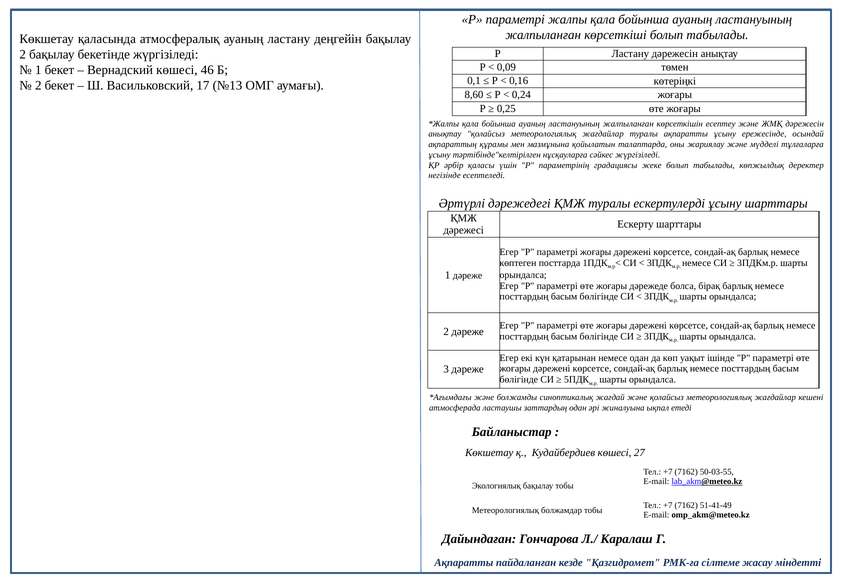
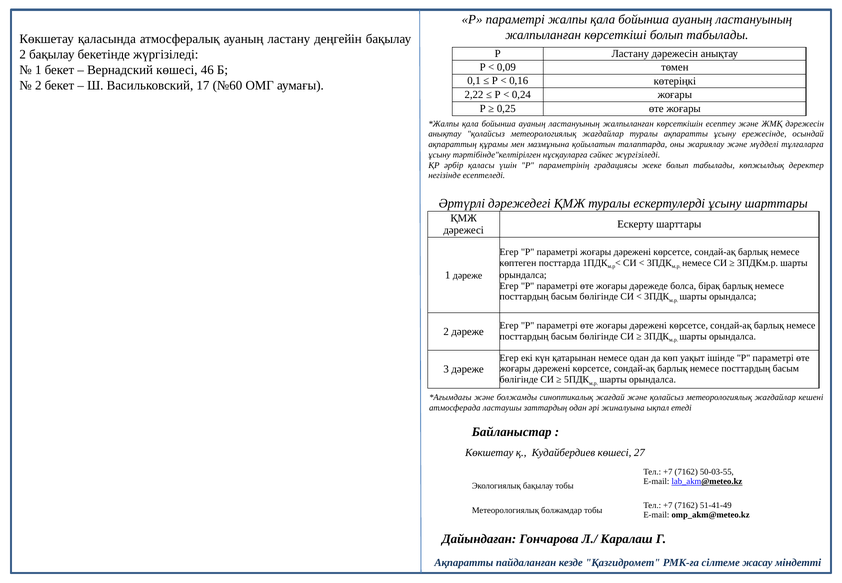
№13: №13 -> №60 (227, 86)
8,60: 8,60 -> 2,22 (474, 95)
